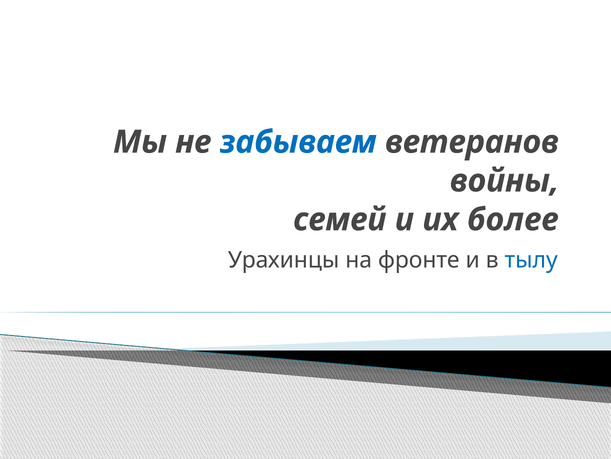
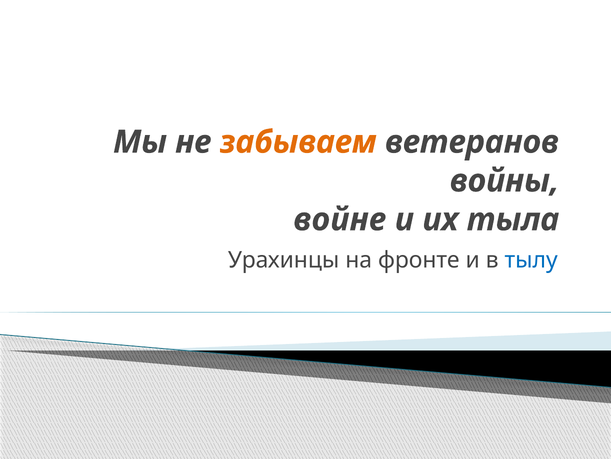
забываем colour: blue -> orange (298, 142)
семей: семей -> войне (340, 219)
более: более -> тыла (513, 219)
